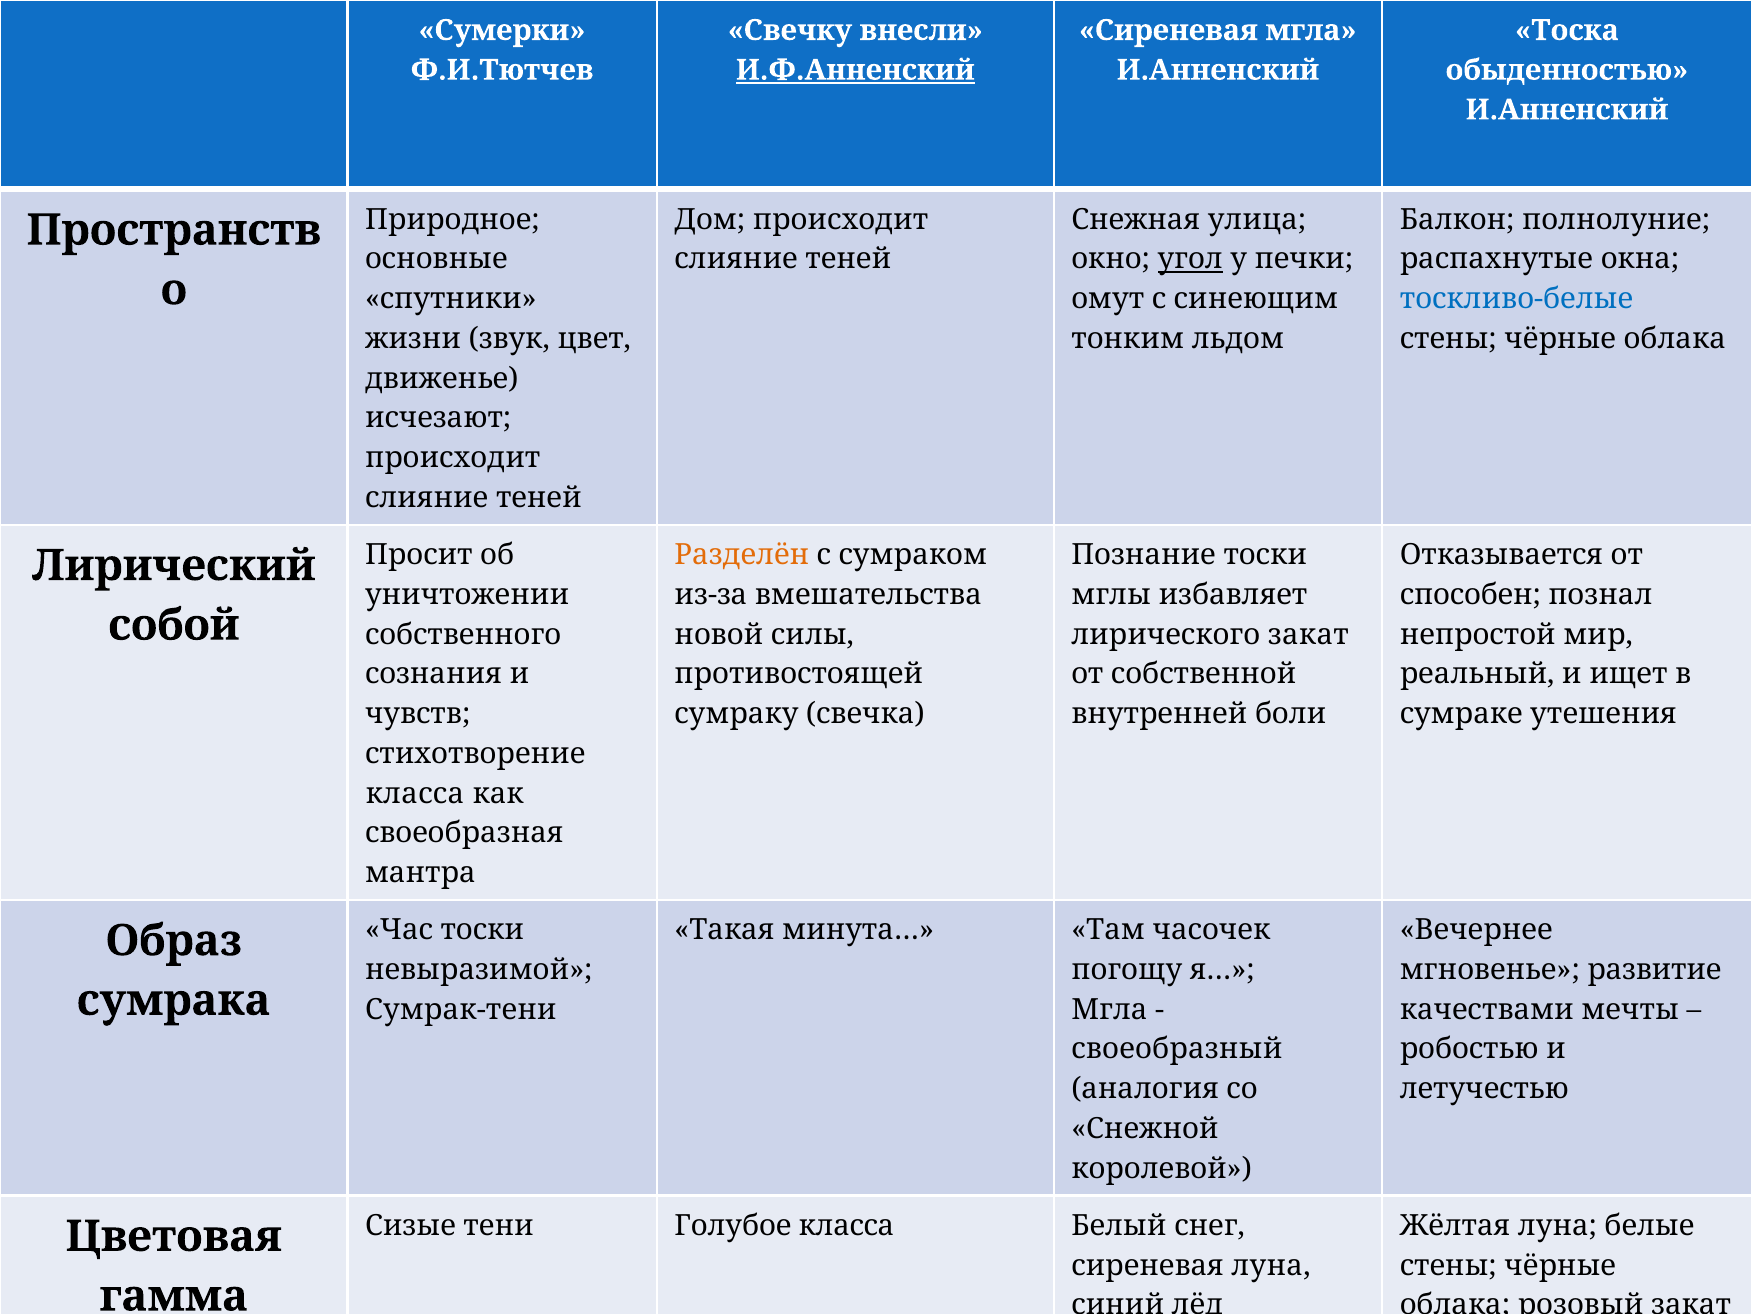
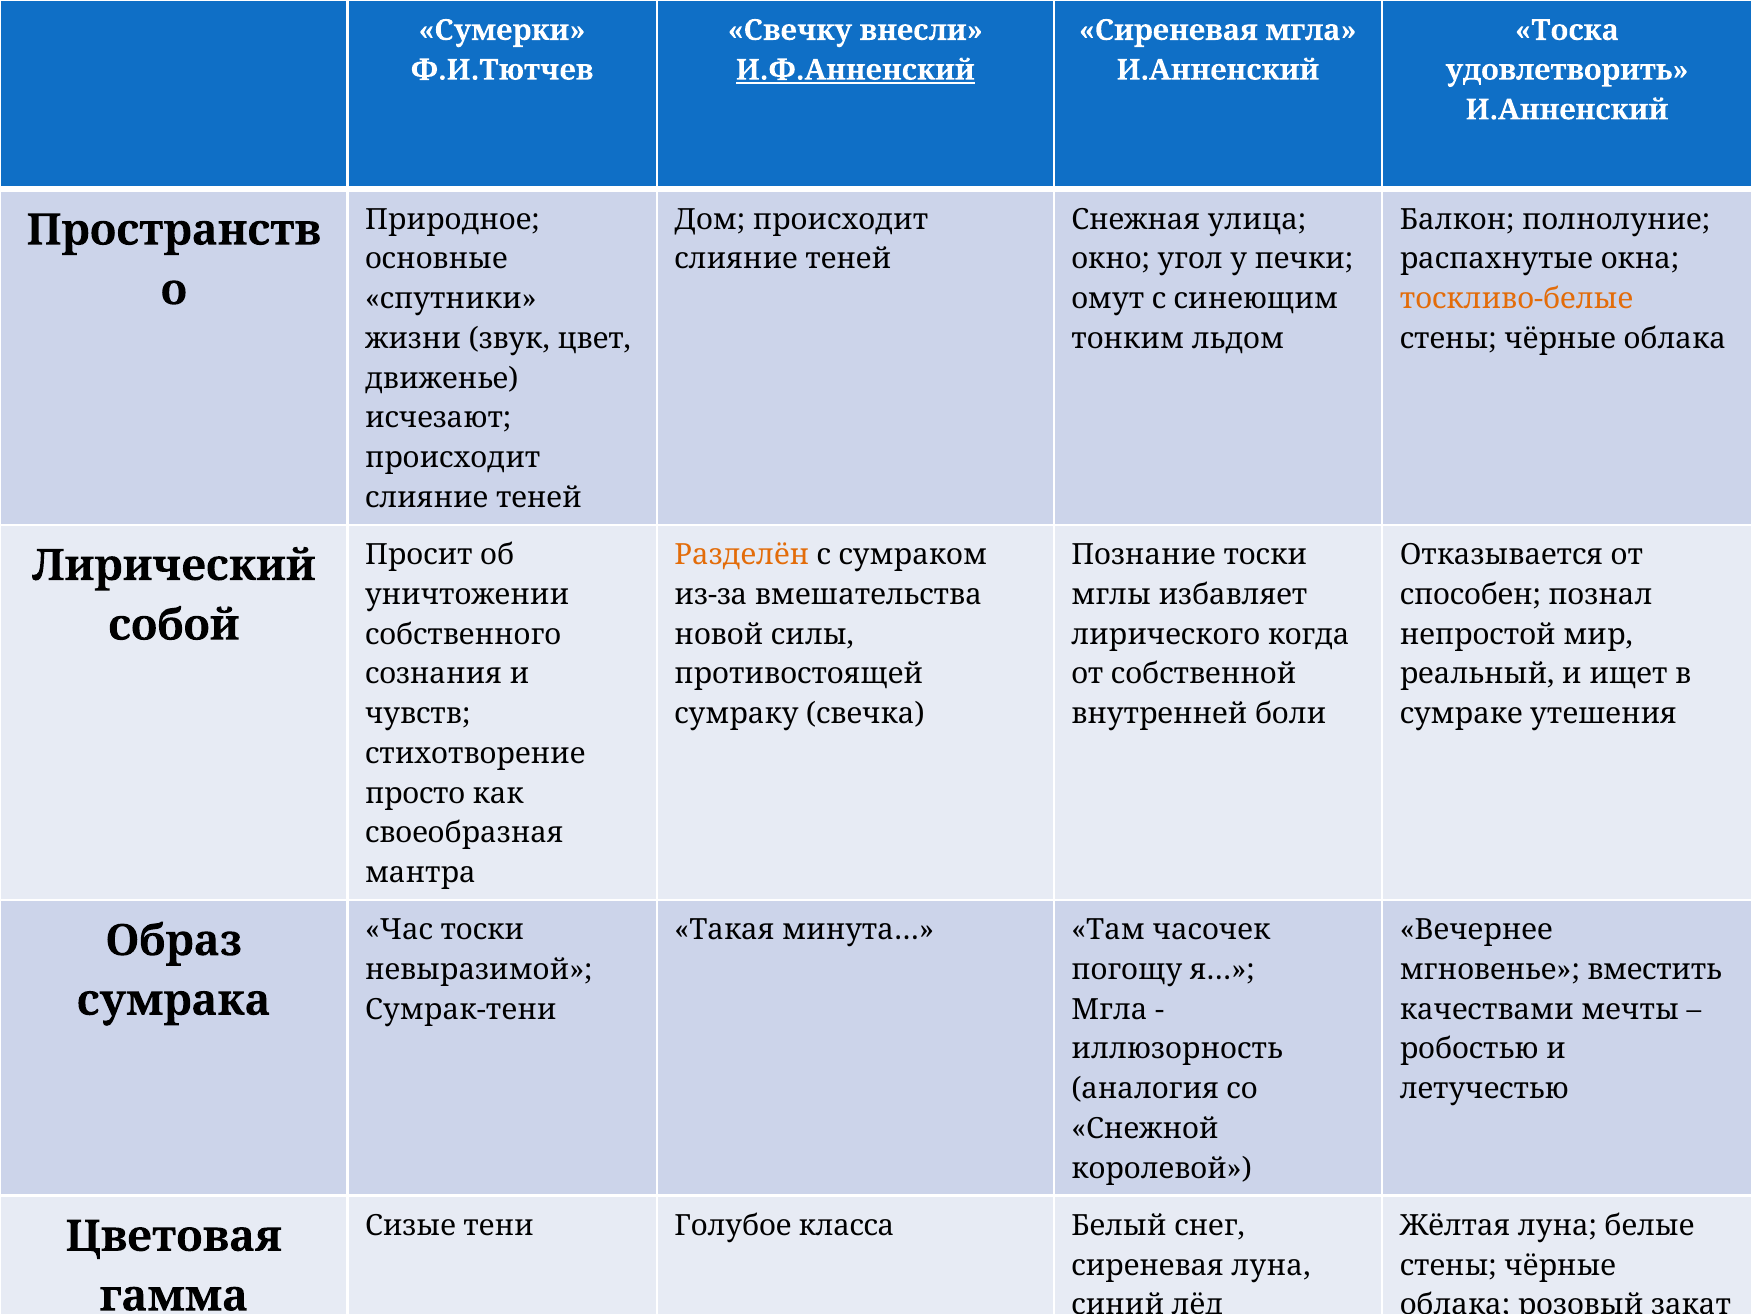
обыденностью: обыденностью -> удовлетворить (1567, 70)
угол underline: present -> none (1190, 259)
тоскливо-белые colour: blue -> orange (1517, 299)
лирического закат: закат -> когда (1309, 634)
класса: класса -> просто (415, 793)
развитие: развитие -> вместить (1655, 970)
своеобразный: своеобразный -> иллюзорность (1177, 1049)
